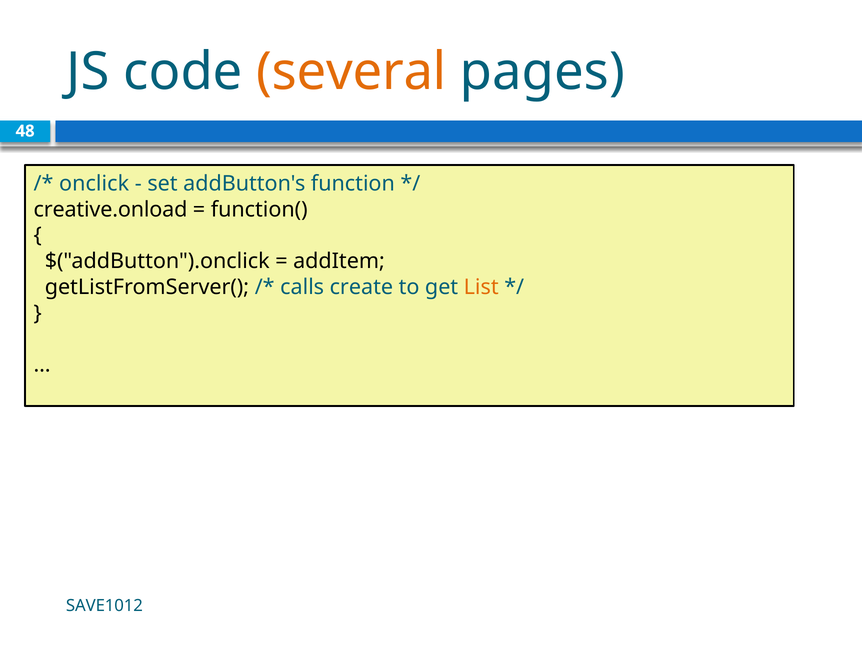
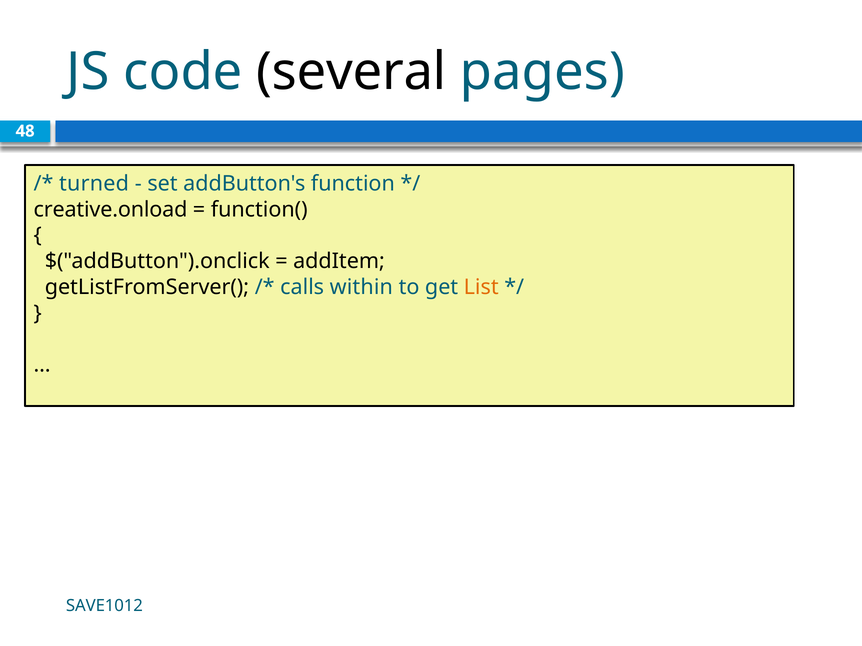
several colour: orange -> black (351, 72)
onclick: onclick -> turned (94, 184)
create: create -> within (361, 287)
